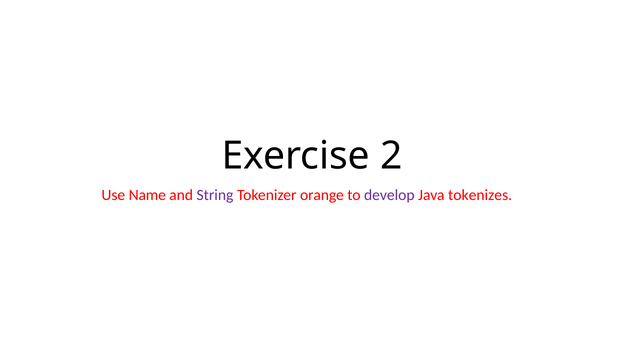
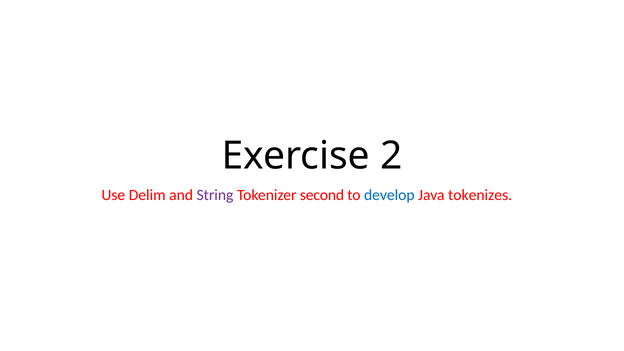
Name: Name -> Delim (147, 195)
orange: orange -> second (322, 195)
develop colour: purple -> blue (389, 195)
